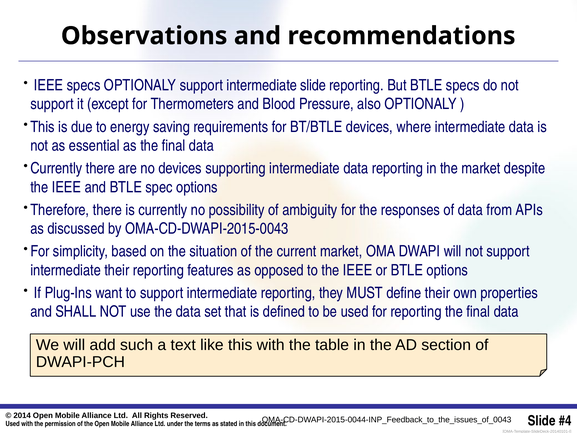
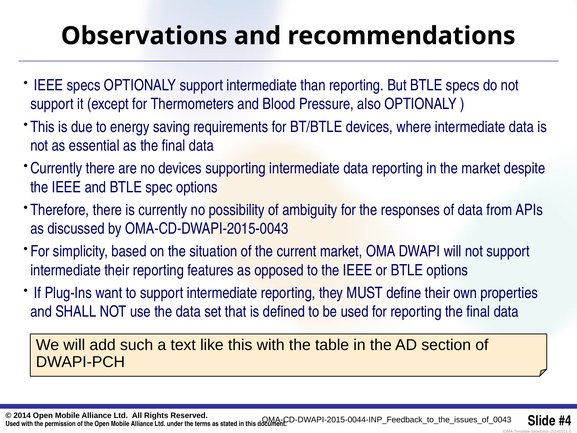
intermediate slide: slide -> than (313, 85)
